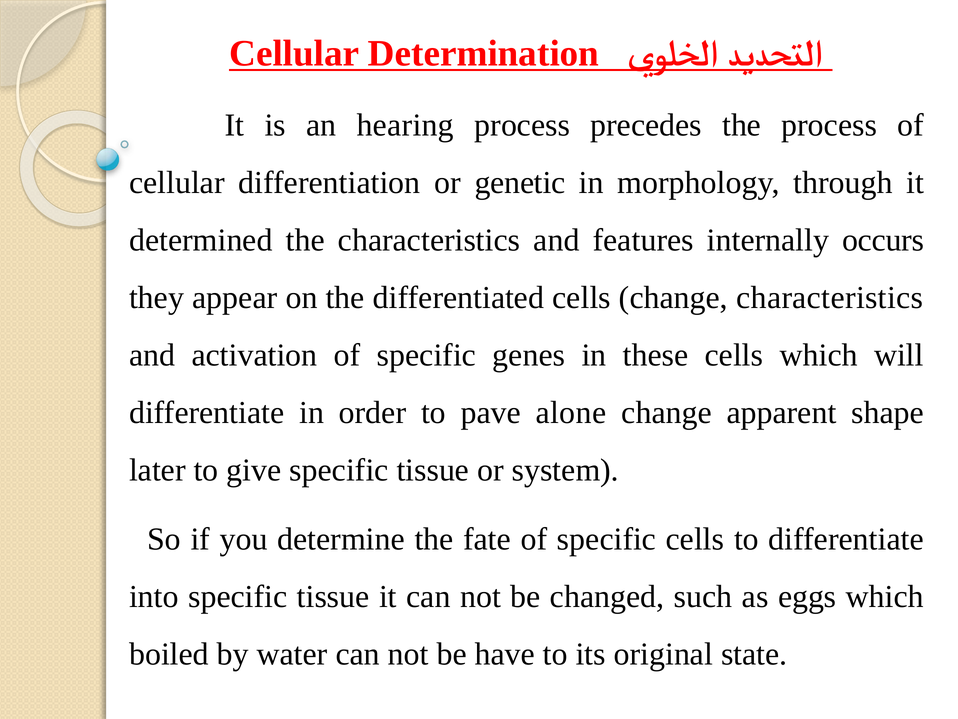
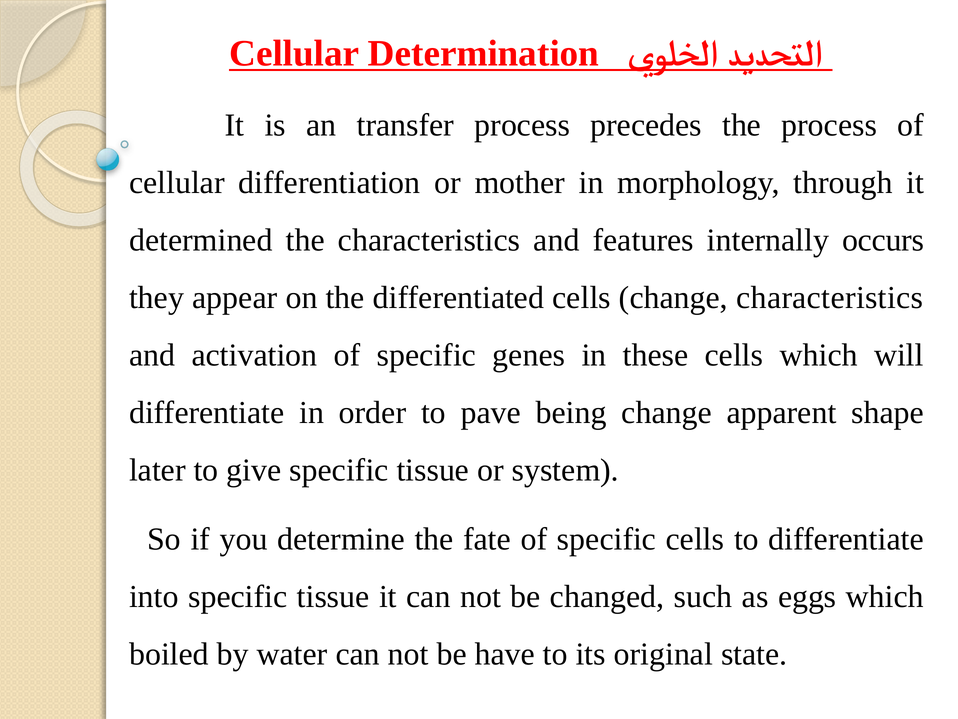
hearing: hearing -> transfer (405, 125)
genetic: genetic -> mother (520, 183)
alone: alone -> being (571, 412)
